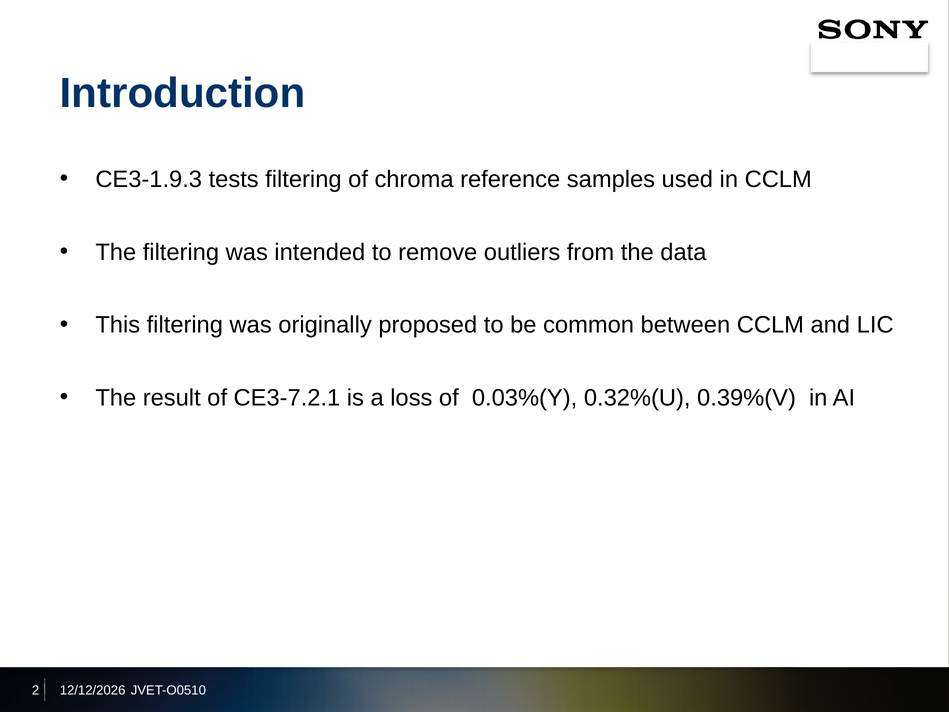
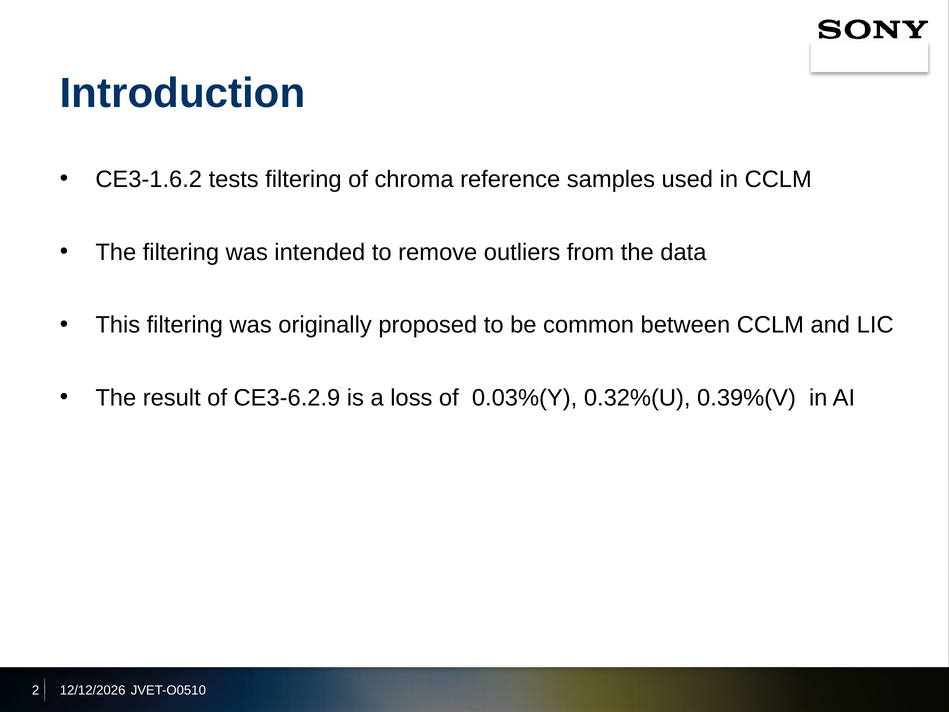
CE3-1.9.3: CE3-1.9.3 -> CE3-1.6.2 (149, 179)
CE3-7.2.1: CE3-7.2.1 -> CE3-6.2.9 (287, 398)
